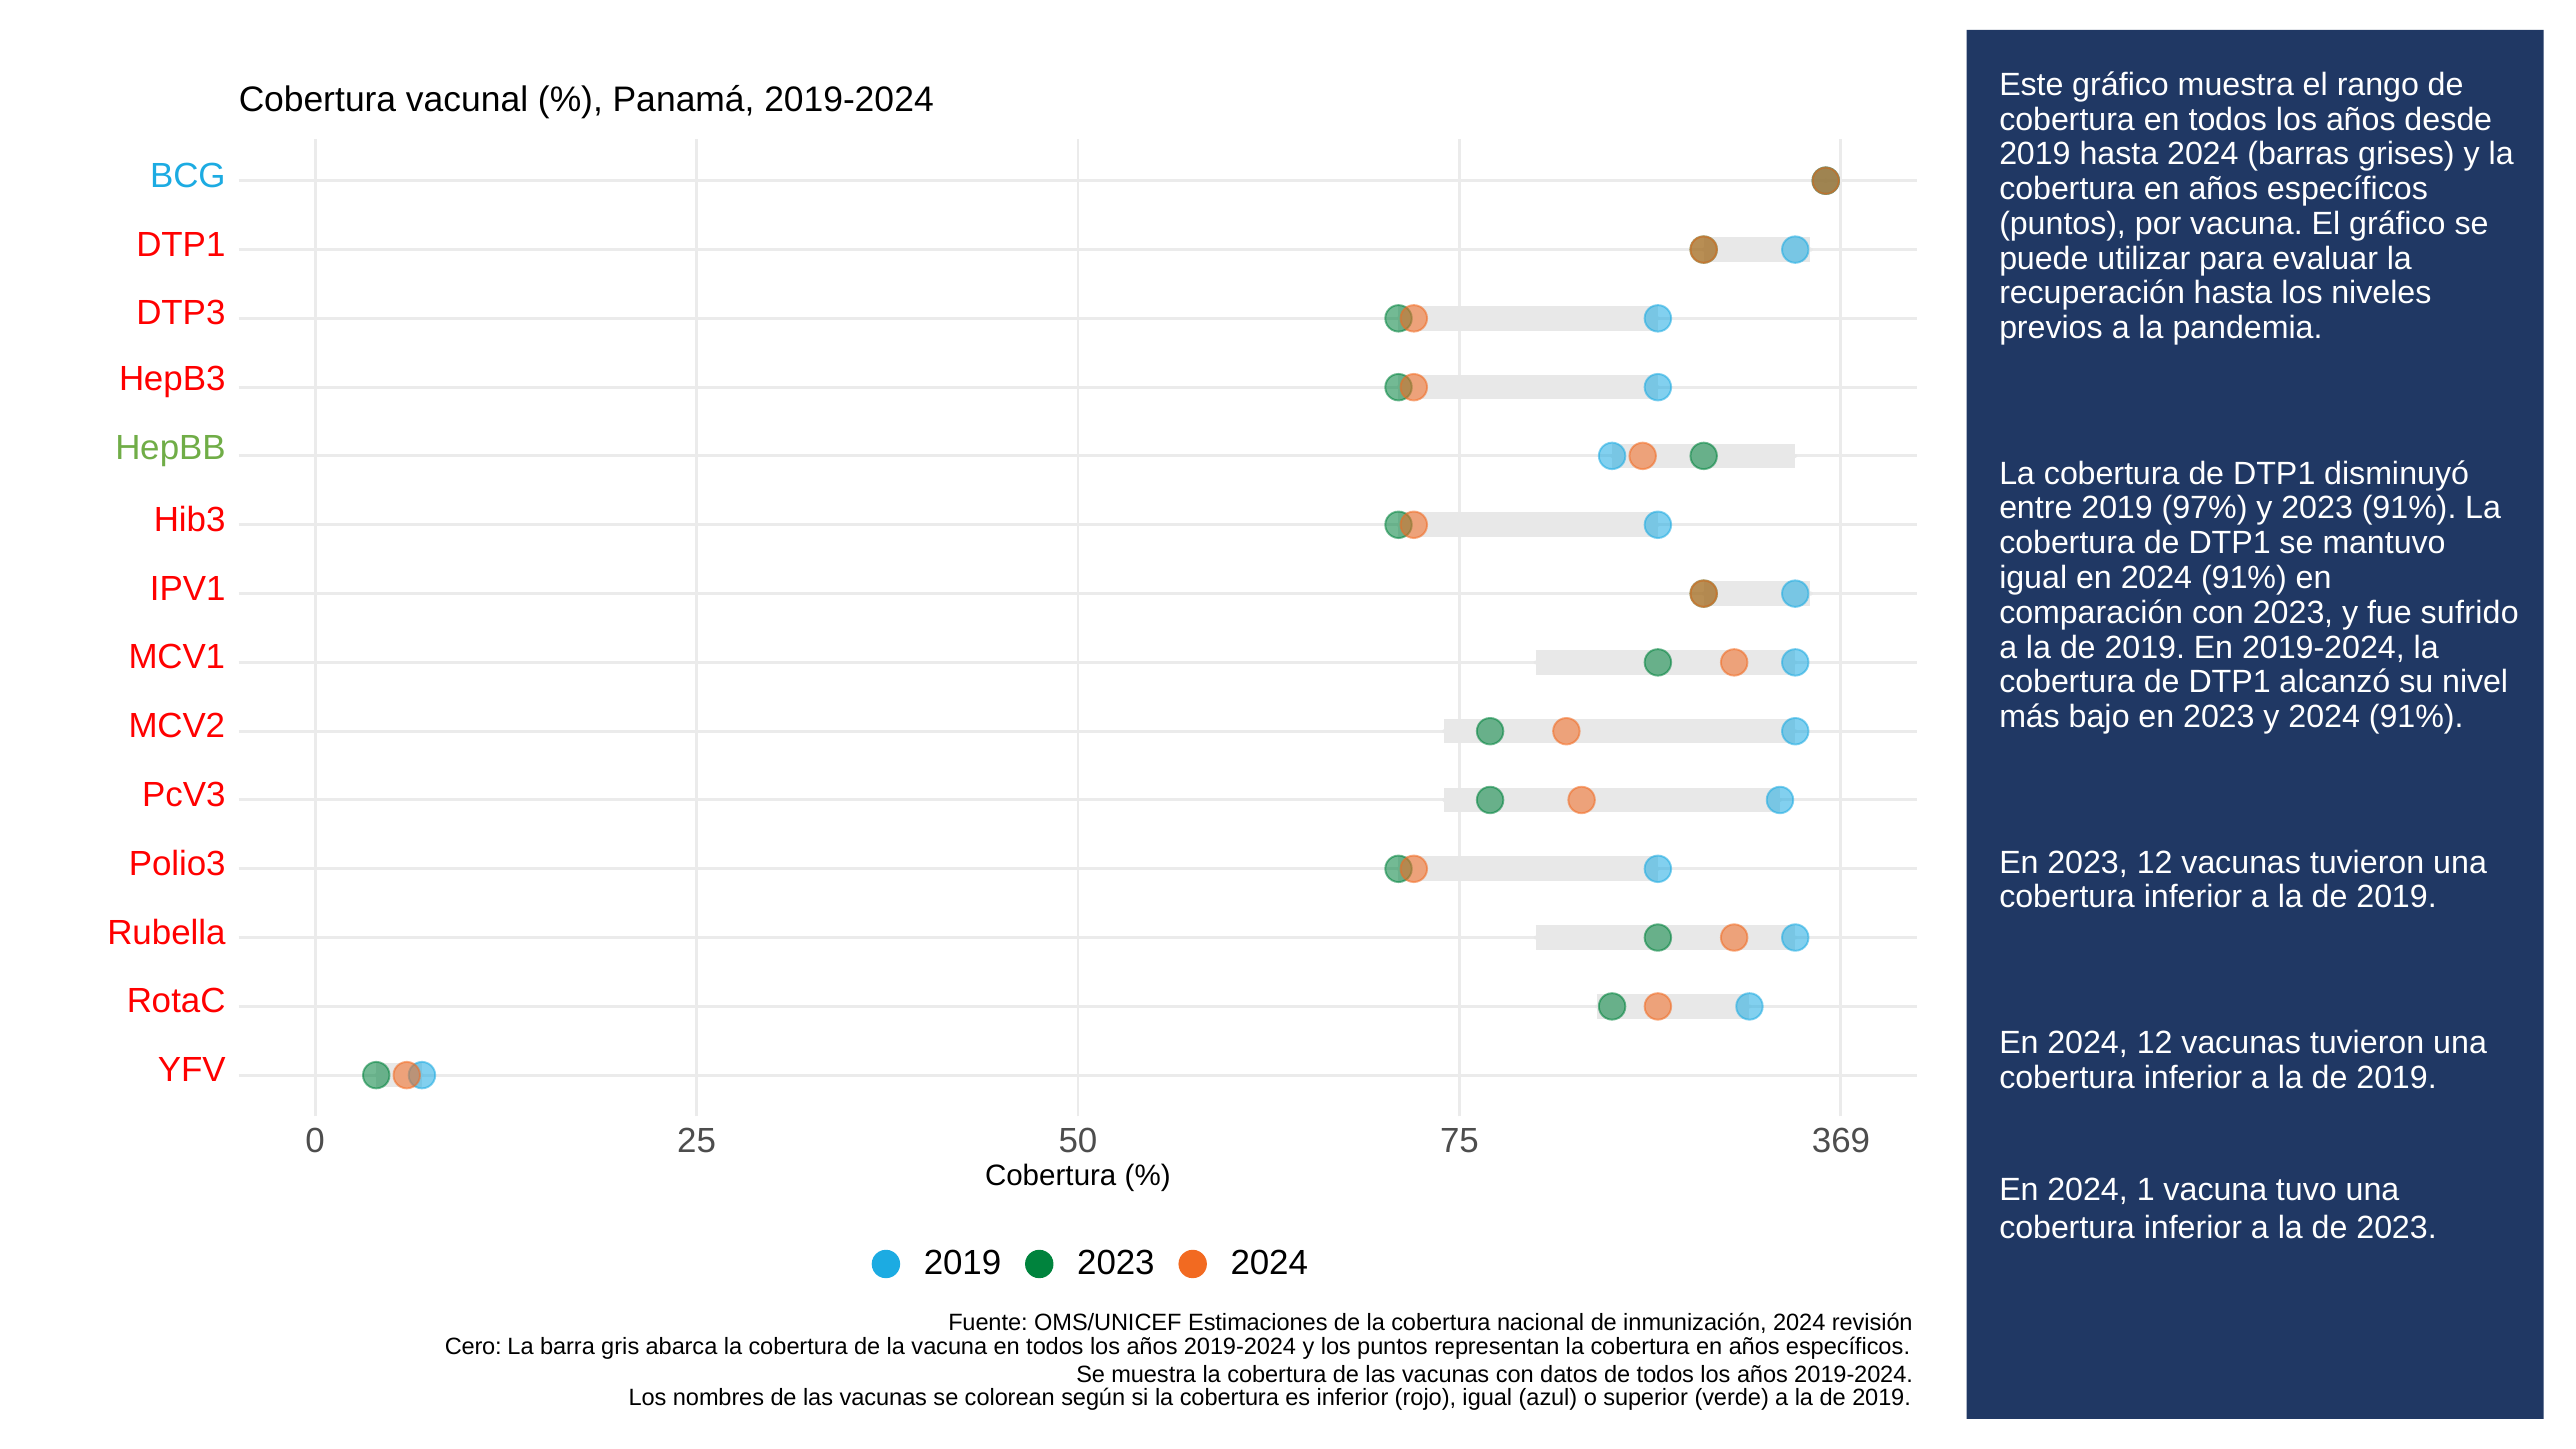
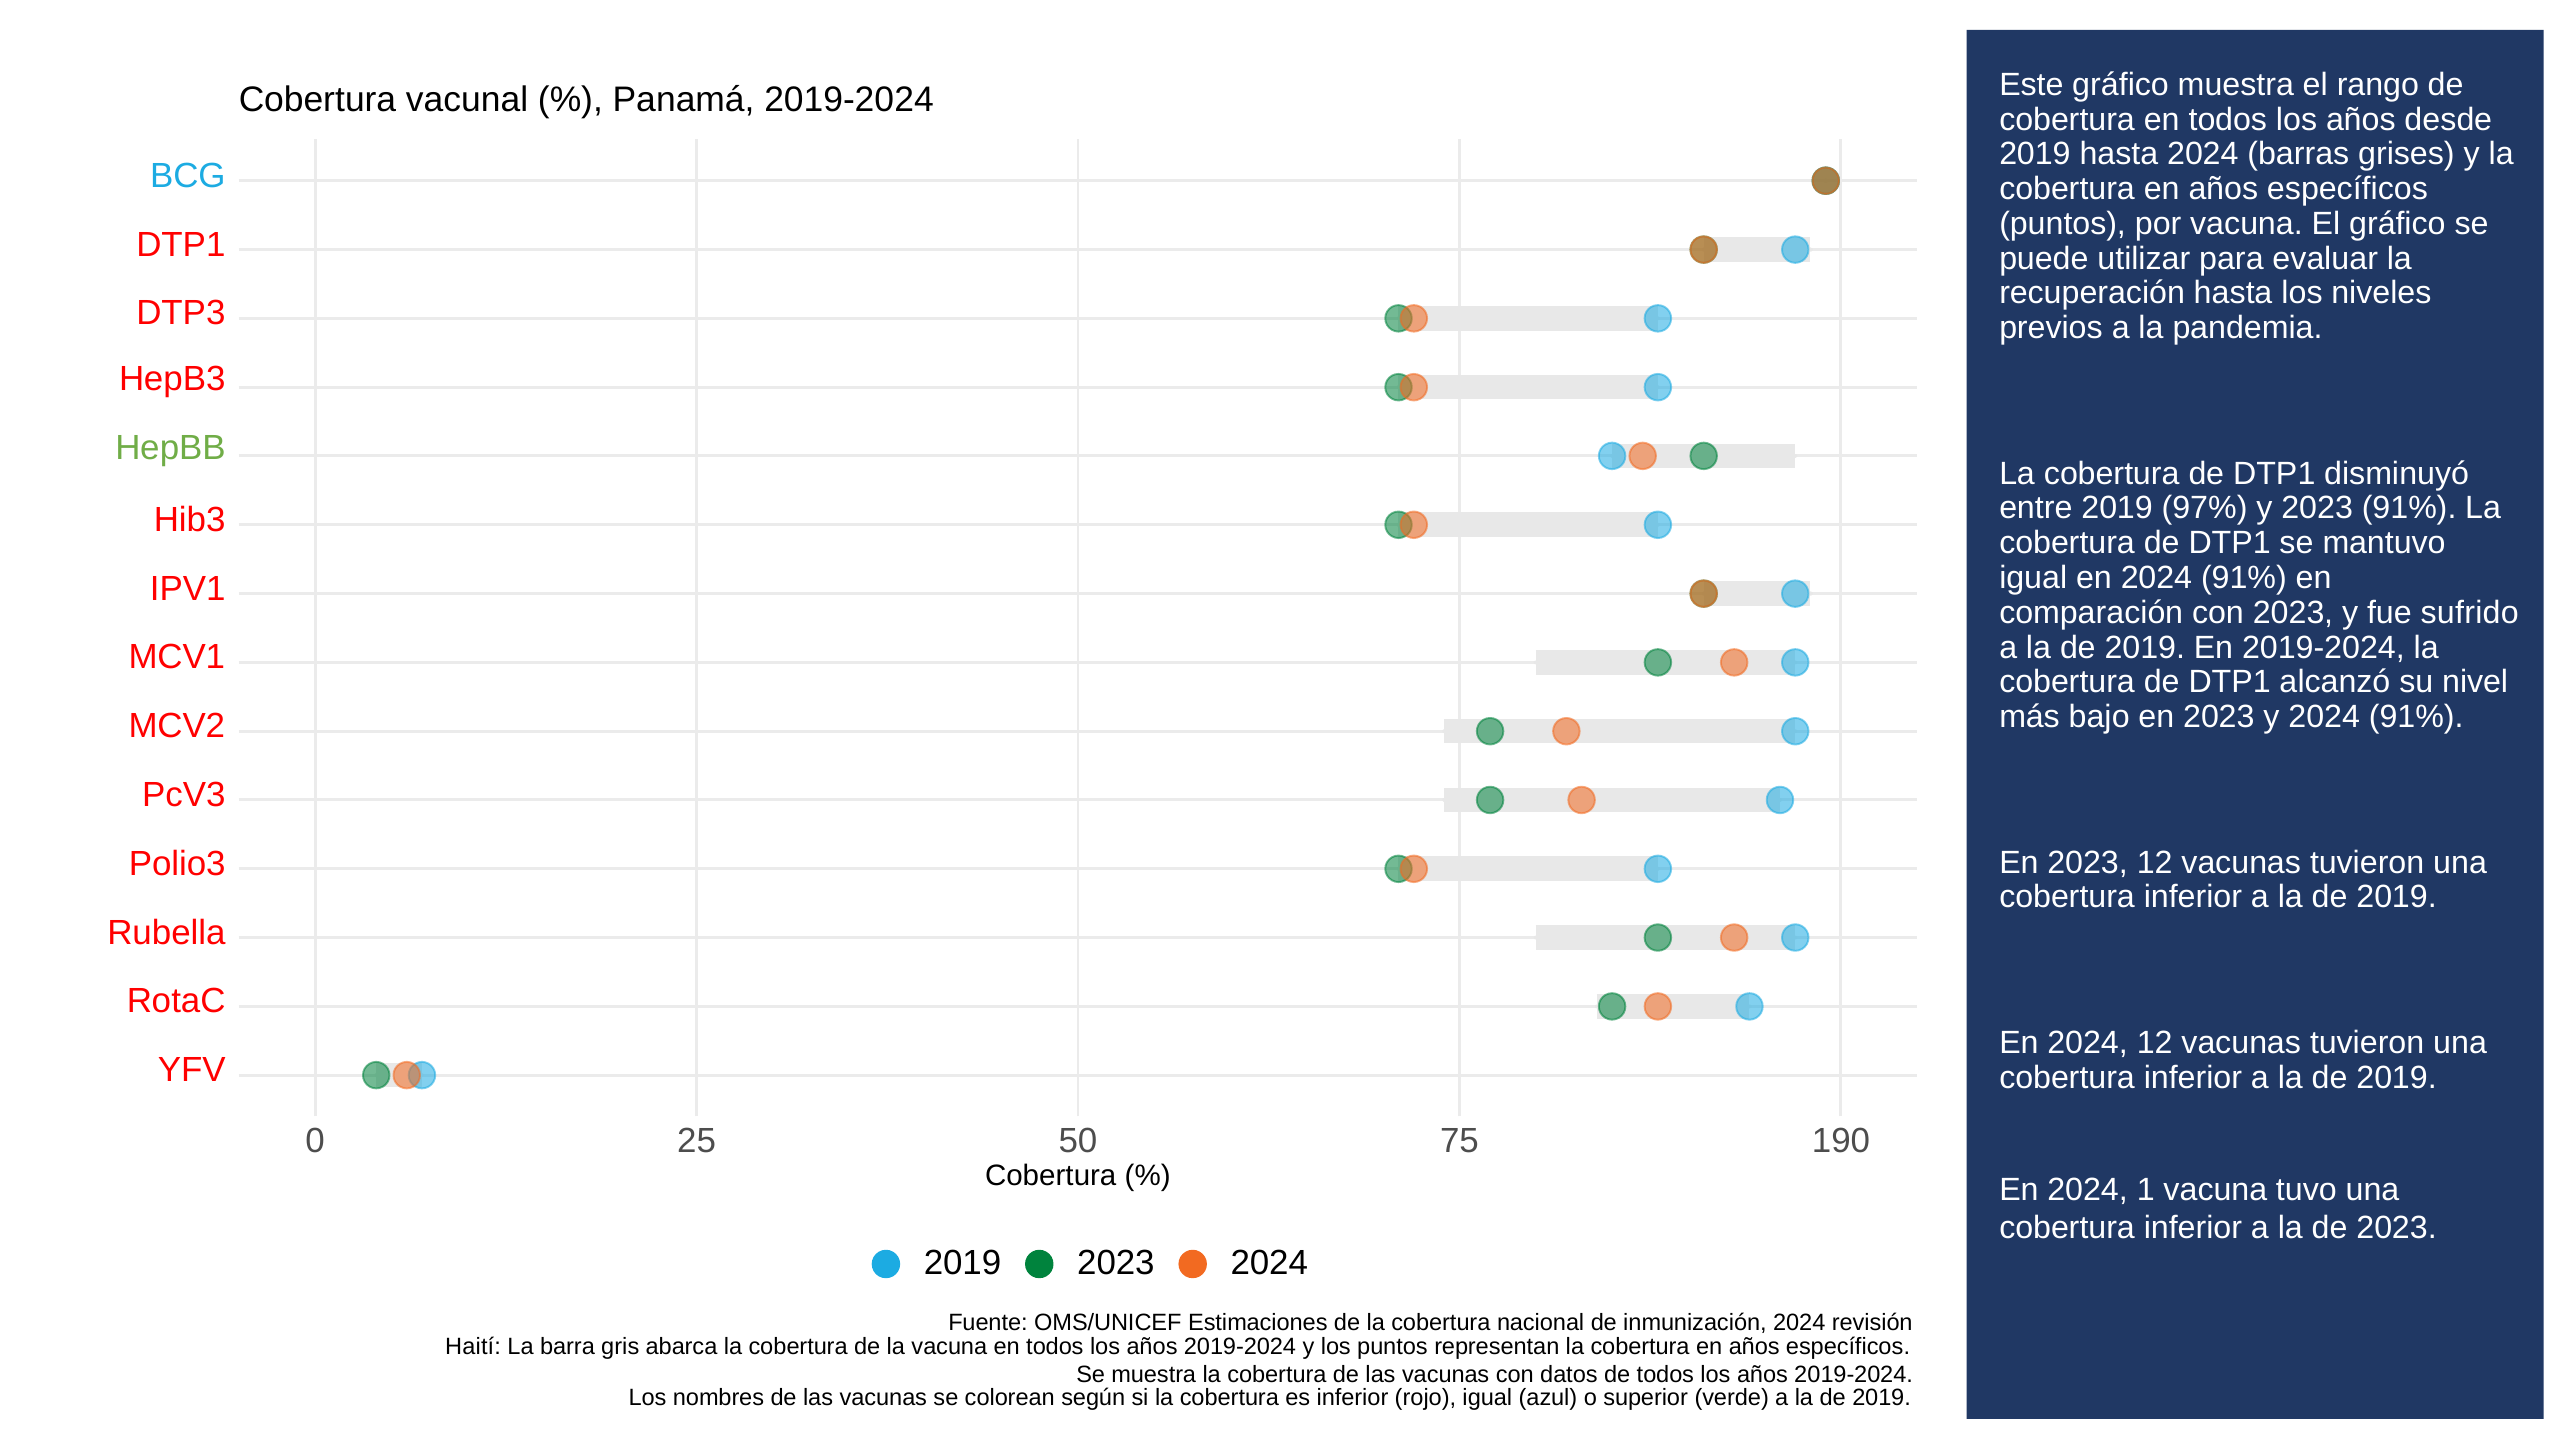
369: 369 -> 190 (1841, 1141)
Cero: Cero -> Haití (473, 1347)
